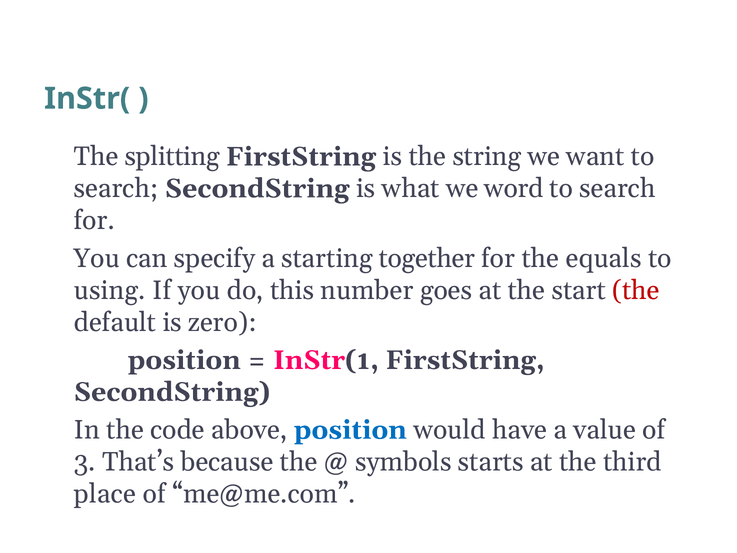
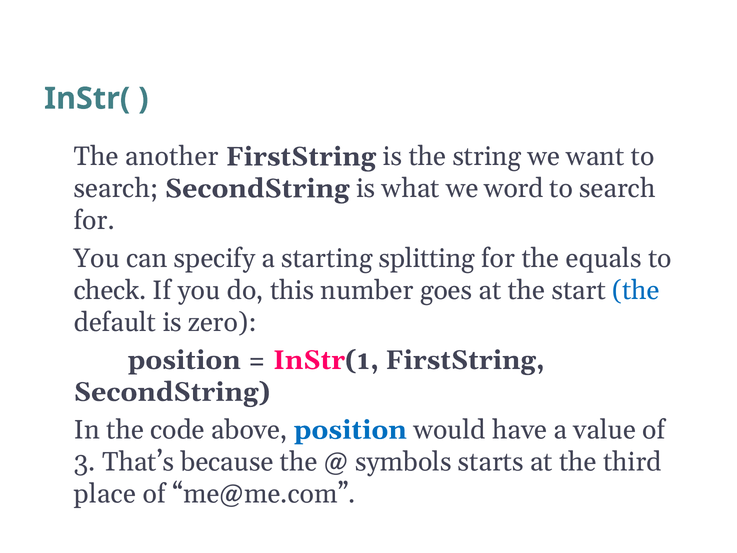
splitting: splitting -> another (172, 157)
together: together -> splitting (427, 258)
using: using -> check (110, 290)
the colour: red -> blue (636, 290)
